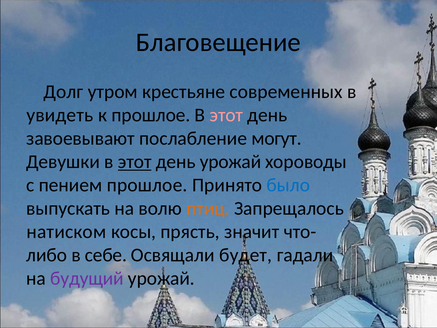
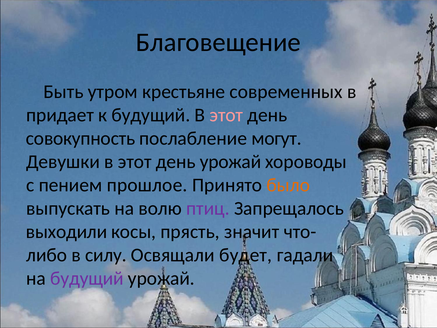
Долг: Долг -> Быть (63, 92)
увидеть: увидеть -> придает (60, 115)
к прошлое: прошлое -> будущий (151, 115)
завоевывают: завоевывают -> совокупность (81, 138)
этот underline: present -> none (135, 162)
было colour: blue -> orange (288, 185)
птиц colour: orange -> purple (208, 208)
натиском: натиском -> выходили (67, 232)
себе: себе -> силу (106, 255)
